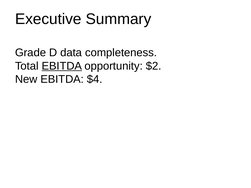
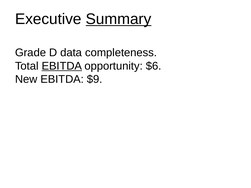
Summary underline: none -> present (119, 19)
$2: $2 -> $6 (154, 66)
$4: $4 -> $9 (95, 79)
